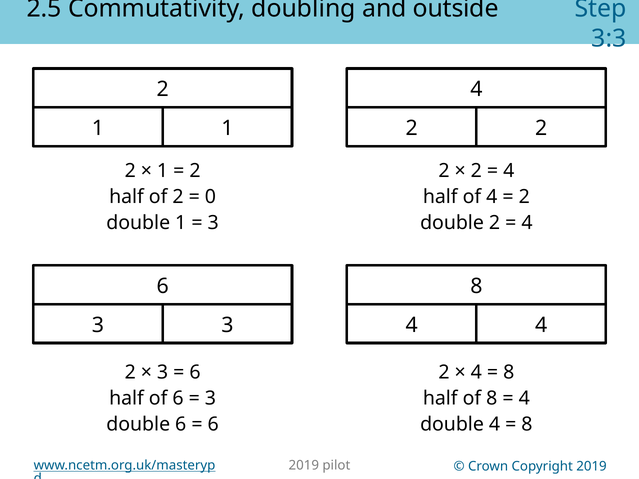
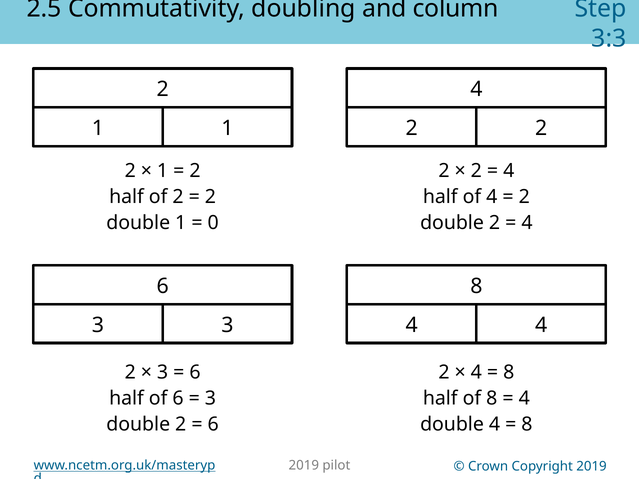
outside: outside -> column (456, 9)
0: 0 -> 2 (210, 197)
3: 3 -> 0 (213, 223)
6: 6 -> 2 (181, 424)
